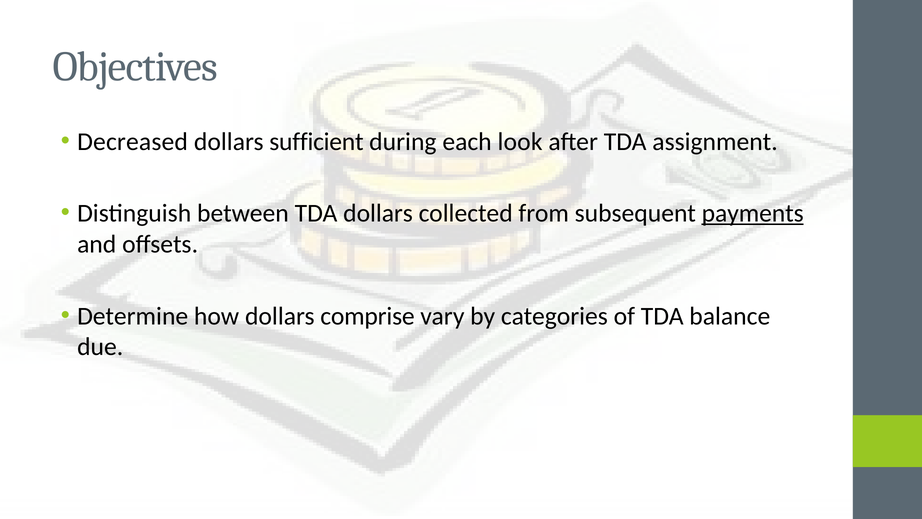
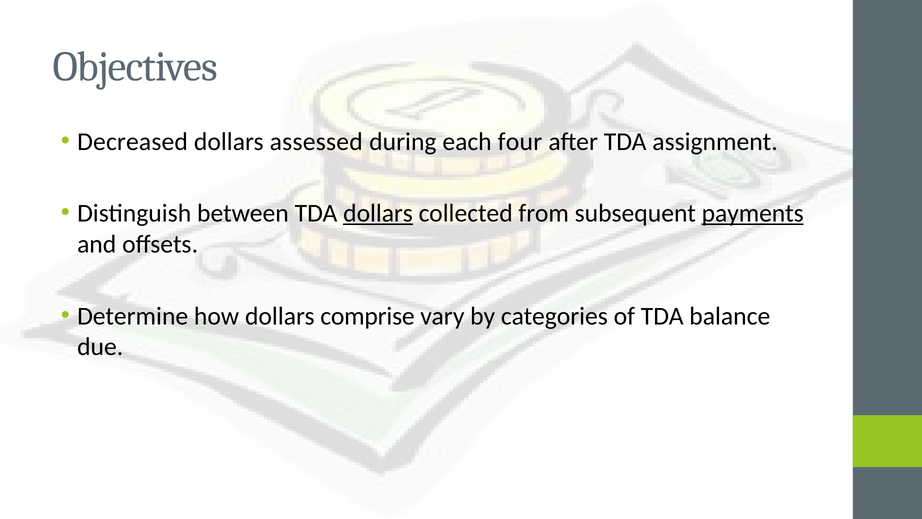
sufficient: sufficient -> assessed (316, 141)
look: look -> four (520, 141)
dollars underline: none -> present (378, 213)
